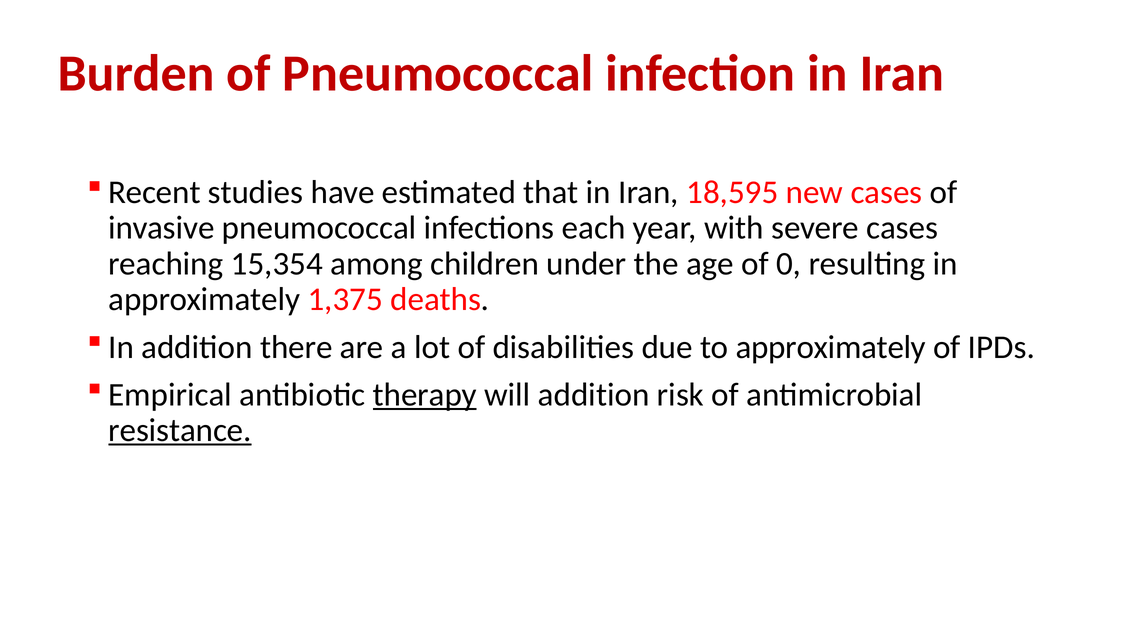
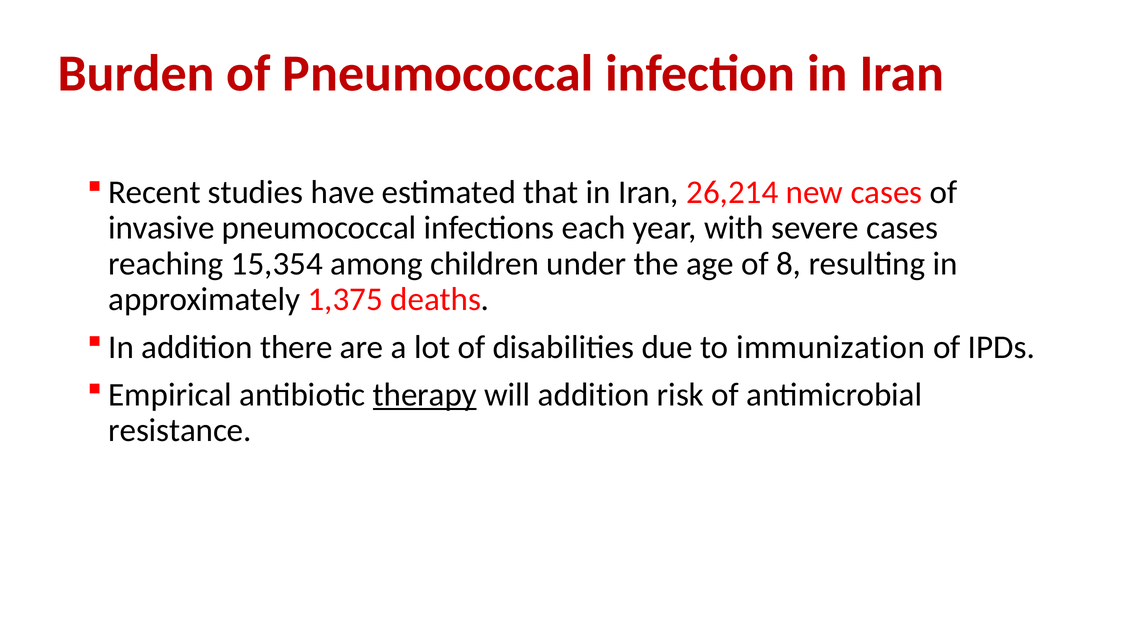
18,595: 18,595 -> 26,214 (732, 192)
0: 0 -> 8 (789, 263)
to approximately: approximately -> immunization (831, 347)
resistance underline: present -> none (180, 430)
